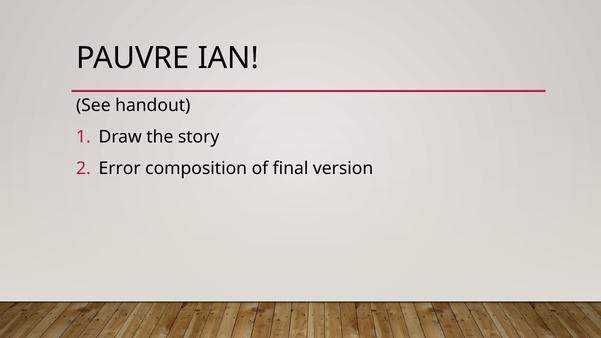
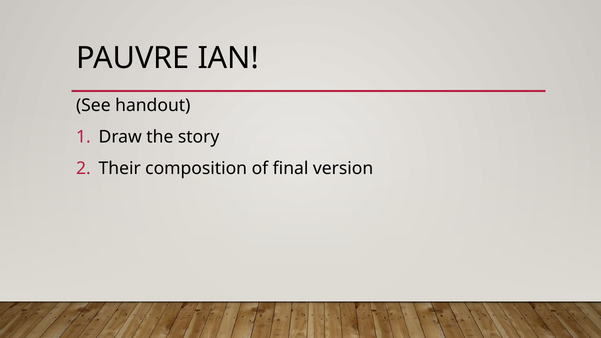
Error: Error -> Their (120, 169)
